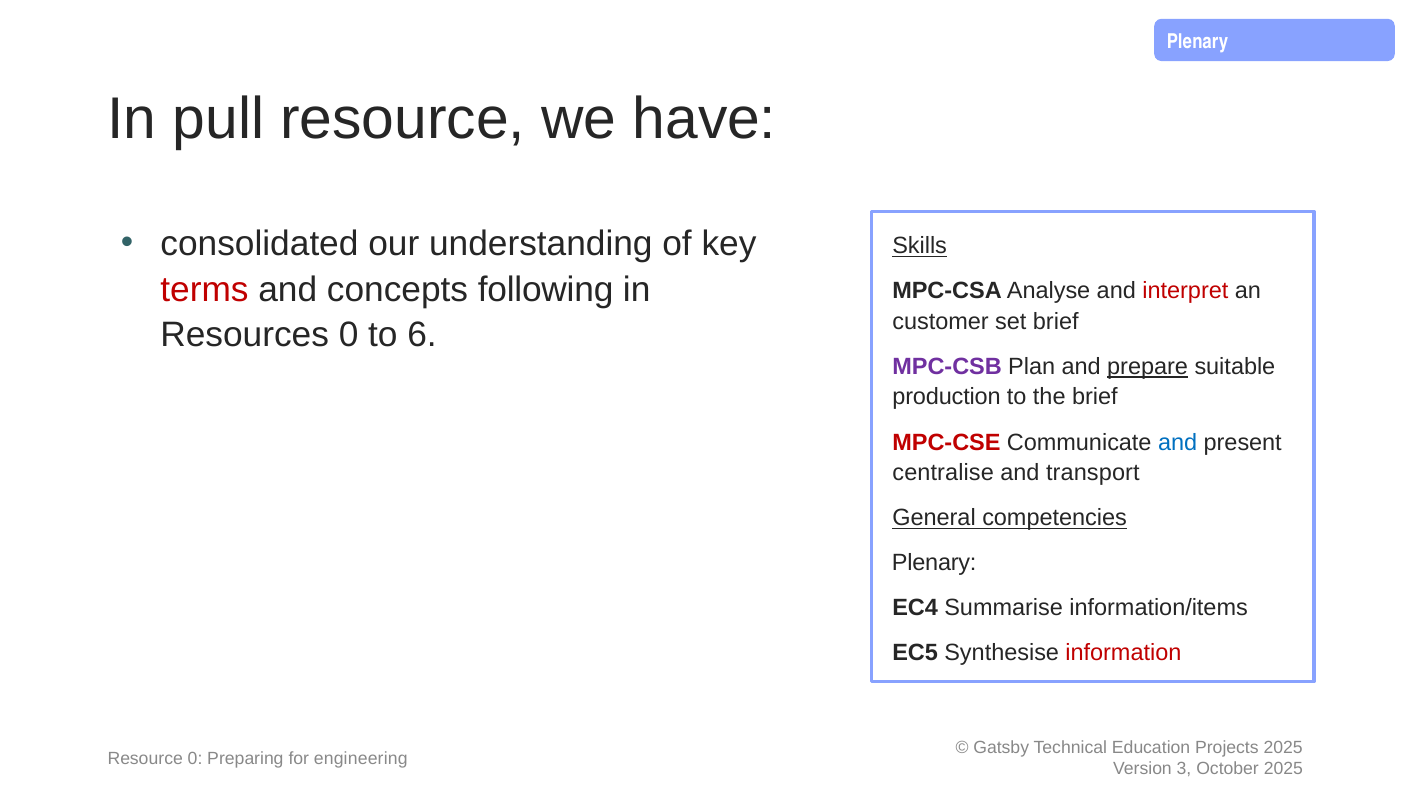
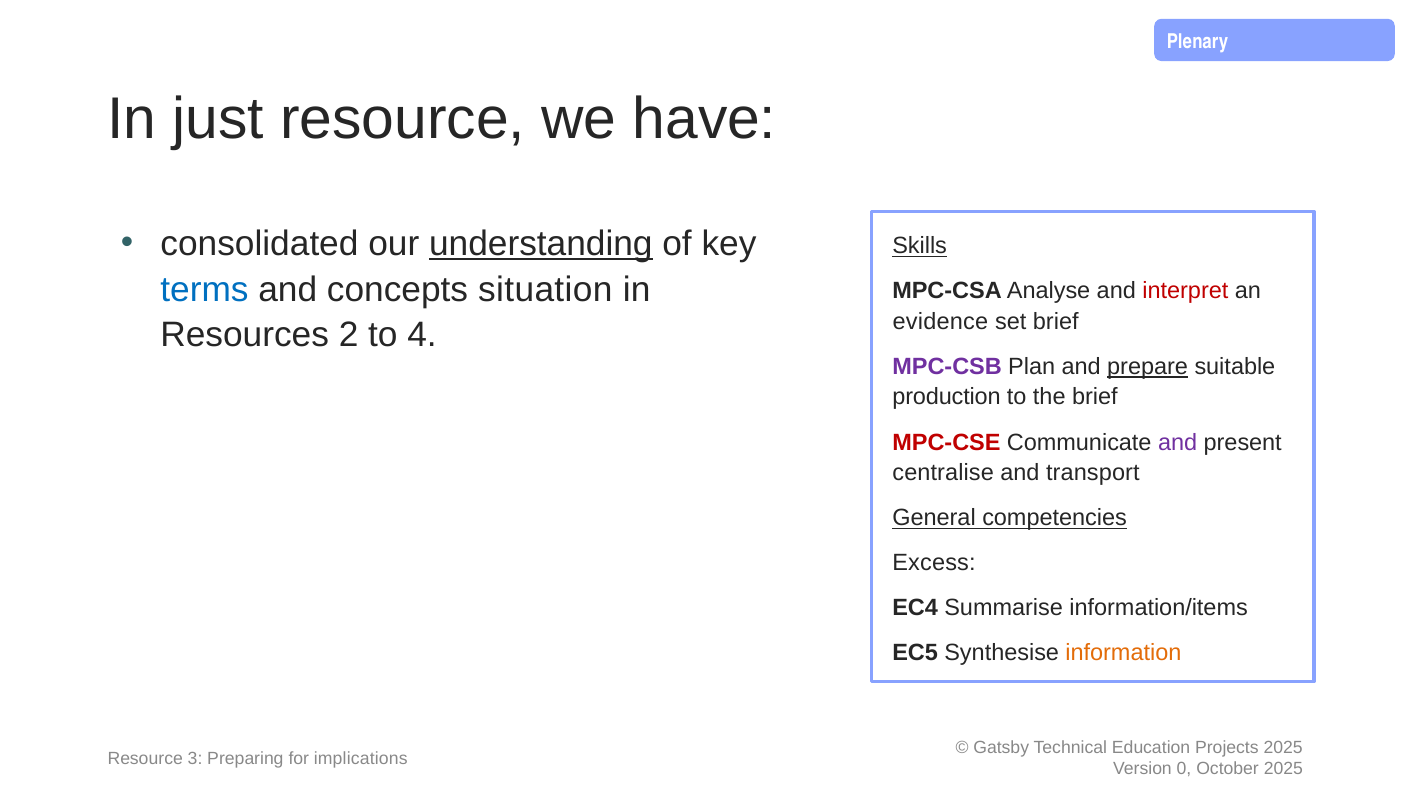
pull: pull -> just (218, 119)
understanding underline: none -> present (541, 244)
terms colour: red -> blue (205, 289)
following: following -> situation (545, 289)
customer: customer -> evidence (940, 321)
Resources 0: 0 -> 2 (349, 335)
6: 6 -> 4 (422, 335)
and colour: blue -> purple (1178, 442)
Plenary: Plenary -> Excess (934, 563)
information colour: red -> orange (1123, 653)
Resource 0: 0 -> 3 (195, 759)
engineering: engineering -> implications (361, 759)
3: 3 -> 0 (1184, 769)
